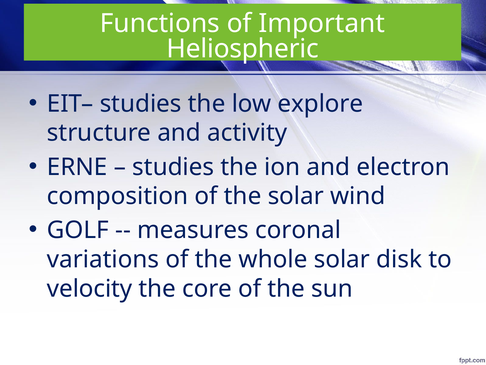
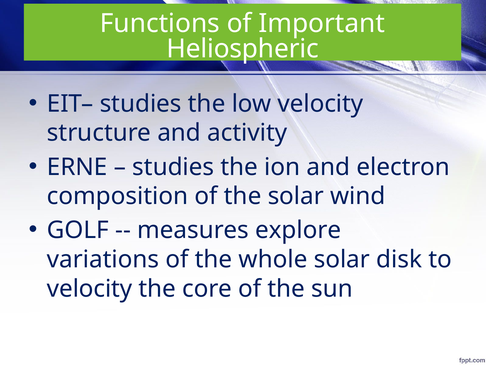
low explore: explore -> velocity (320, 104)
coronal: coronal -> explore (298, 230)
